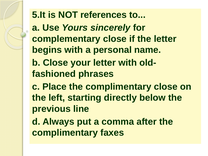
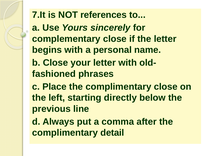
5.It: 5.It -> 7.It (39, 15)
faxes: faxes -> detail (112, 133)
